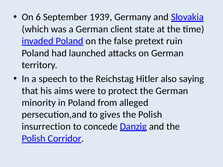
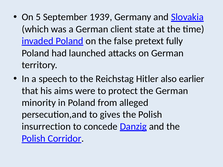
6: 6 -> 5 (38, 17)
ruin: ruin -> fully (174, 41)
saying: saying -> earlier (192, 79)
